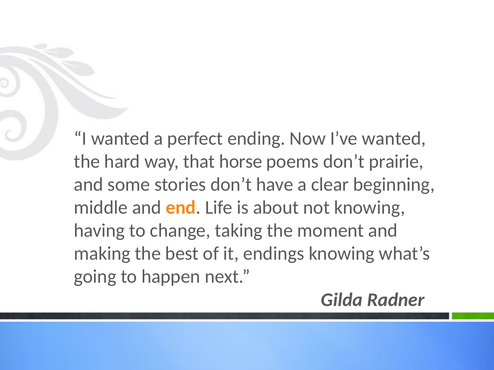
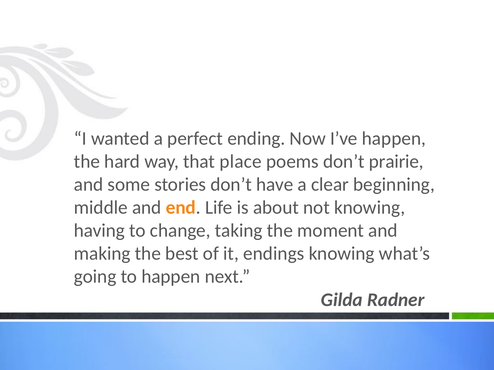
I’ve wanted: wanted -> happen (394, 139)
horse: horse -> place (241, 162)
